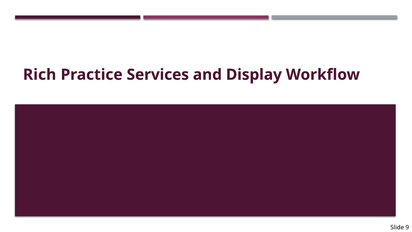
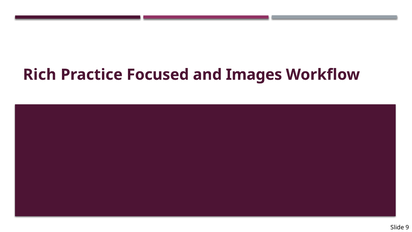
Services: Services -> Focused (158, 75)
Display: Display -> Images (254, 75)
